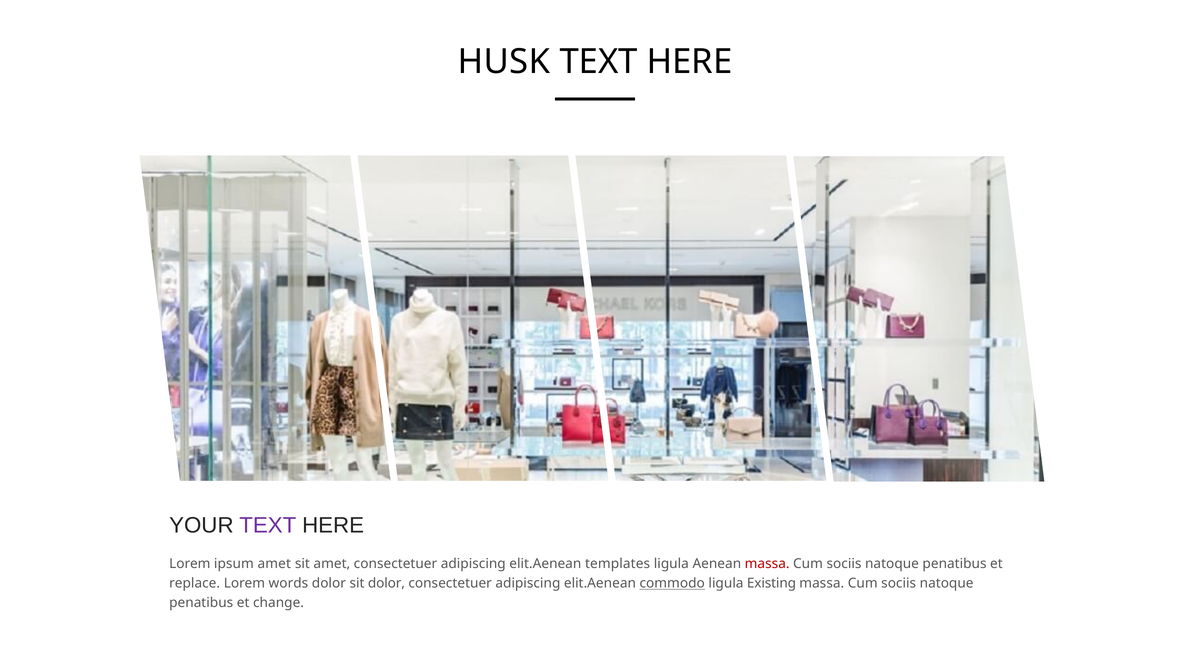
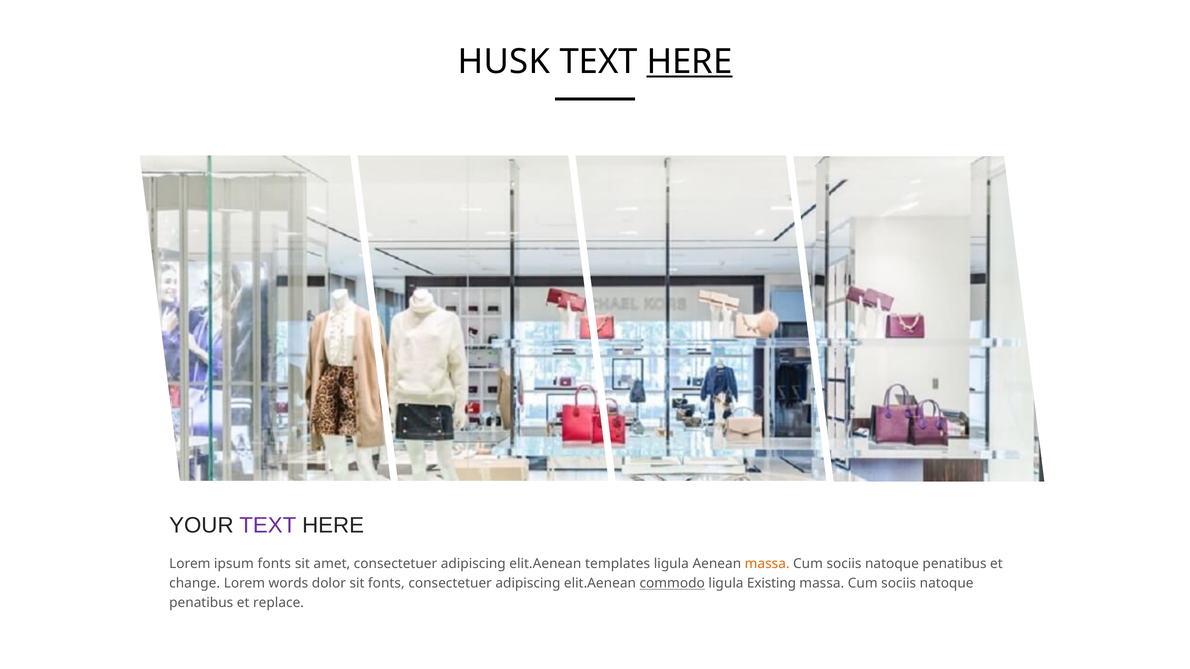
HERE underline: none -> present (689, 62)
ipsum amet: amet -> fonts (274, 564)
massa colour: red -> orange (767, 564)
replace: replace -> change (195, 584)
sit dolor: dolor -> fonts (386, 584)
change: change -> replace (279, 603)
